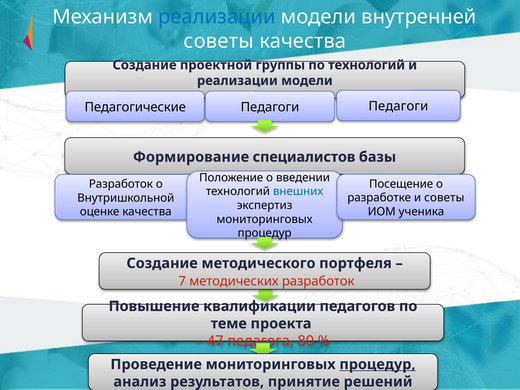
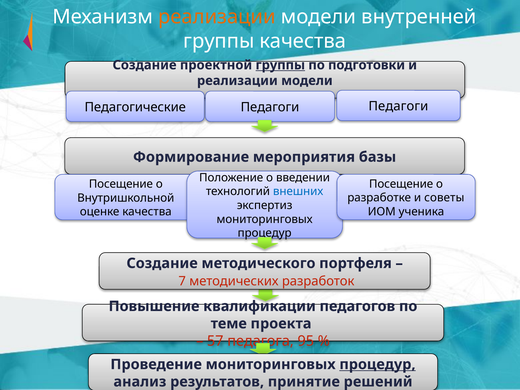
реализации colour: blue -> orange (217, 17)
советы: советы -> группы (219, 41)
группы underline: none -> present (280, 65)
по технологий: технологий -> подготовки (367, 65)
специалистов: специалистов -> мероприятия (304, 157)
Разработок: Разработок -> Посещение (121, 184)
47: 47 -> 57 (215, 341)
80: 80 -> 95 (306, 341)
